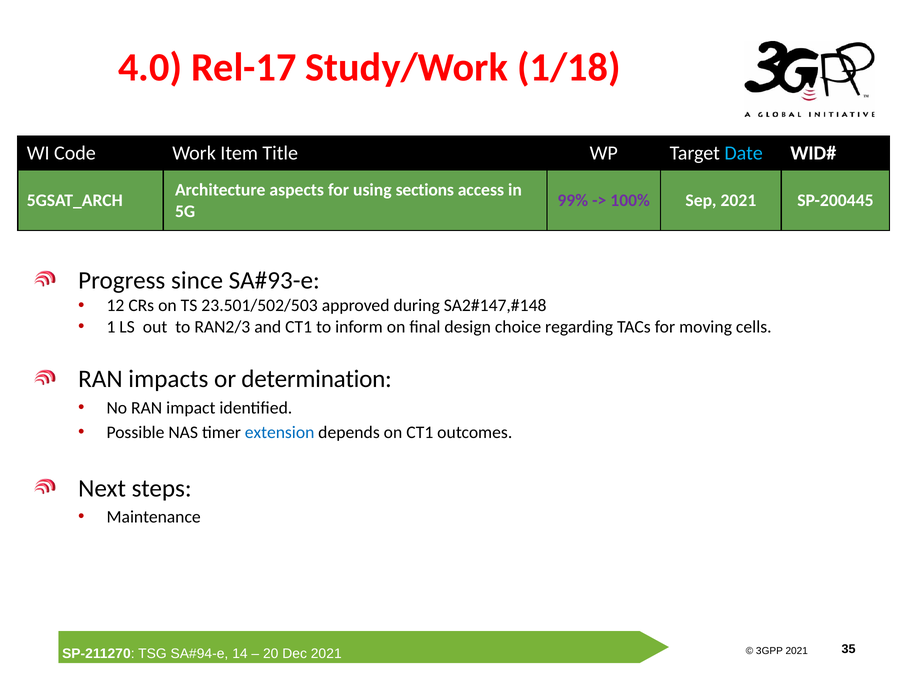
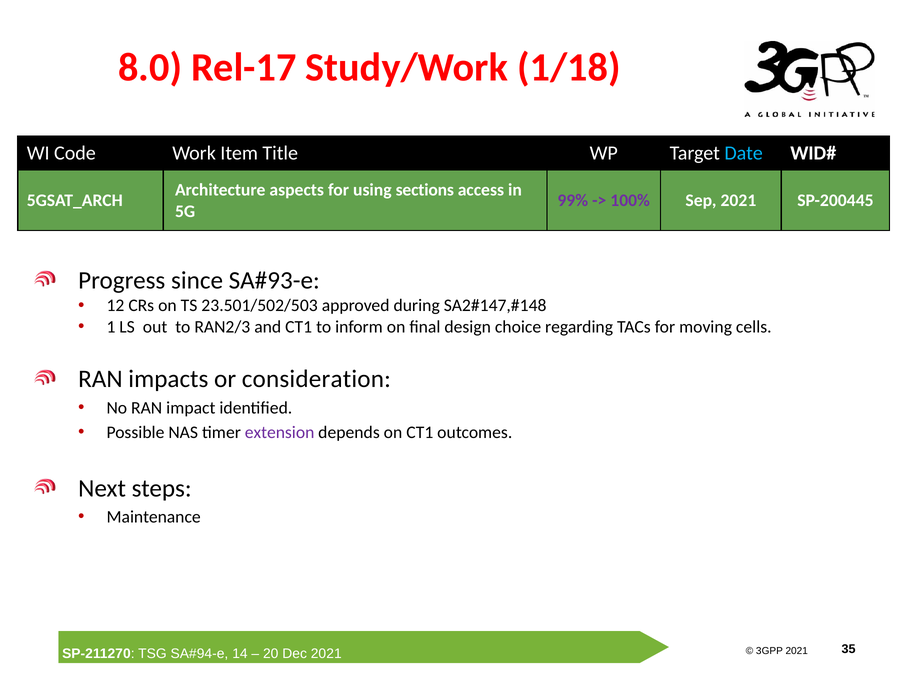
4.0: 4.0 -> 8.0 (150, 68)
determination: determination -> consideration (316, 379)
extension colour: blue -> purple (280, 432)
